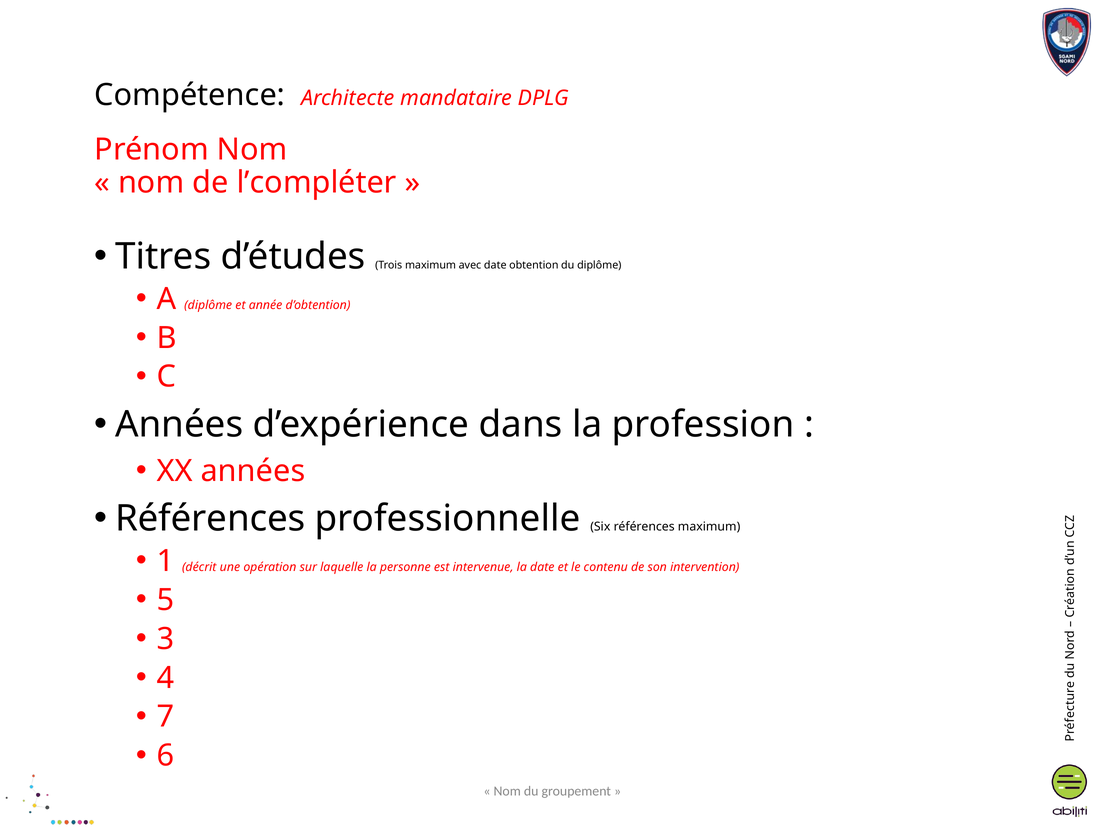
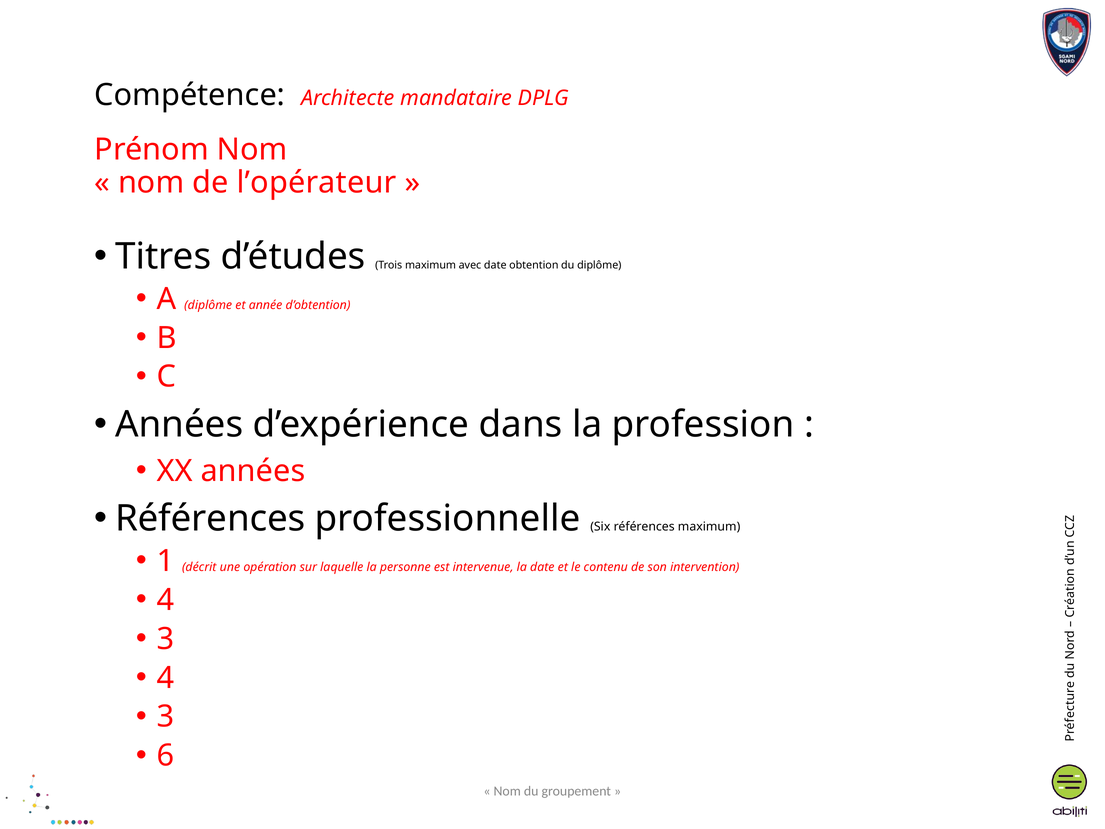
l’compléter: l’compléter -> l’opérateur (317, 183)
5: 5 -> 4 (165, 600)
7: 7 -> 3 (165, 717)
